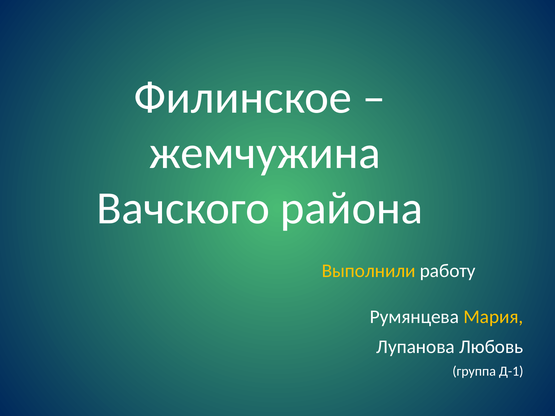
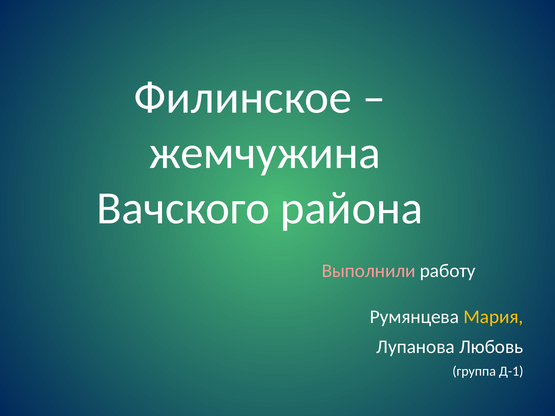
Выполнили colour: yellow -> pink (369, 271)
